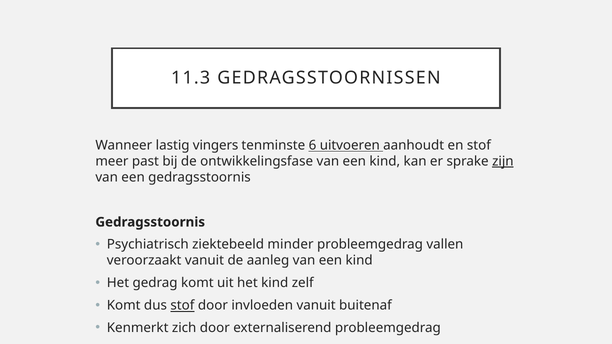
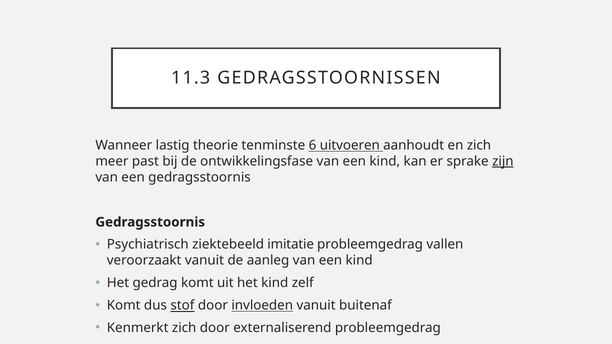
vingers: vingers -> theorie (216, 145)
en stof: stof -> zich (479, 145)
minder: minder -> imitatie (291, 245)
invloeden underline: none -> present (262, 306)
